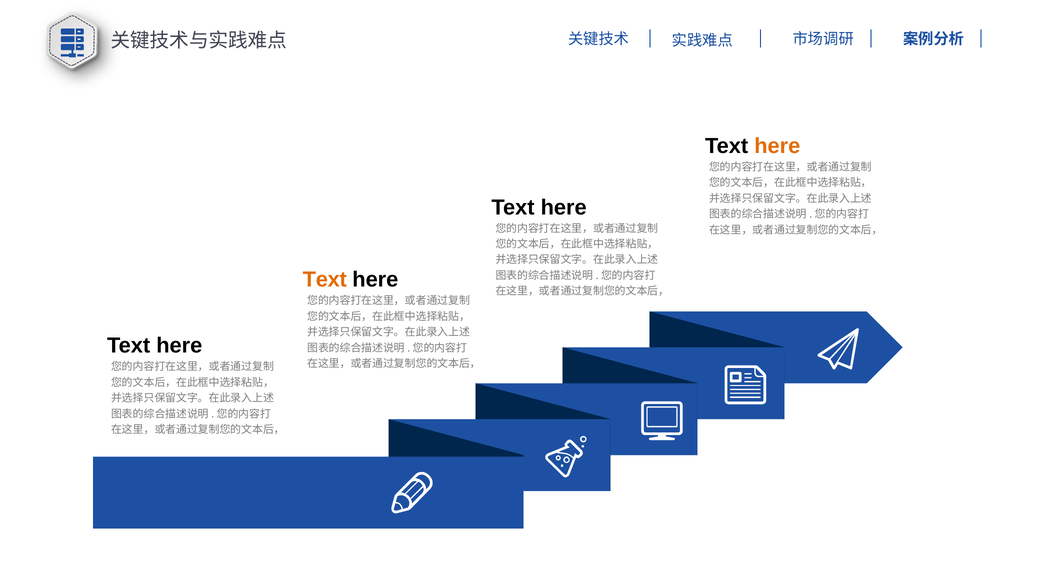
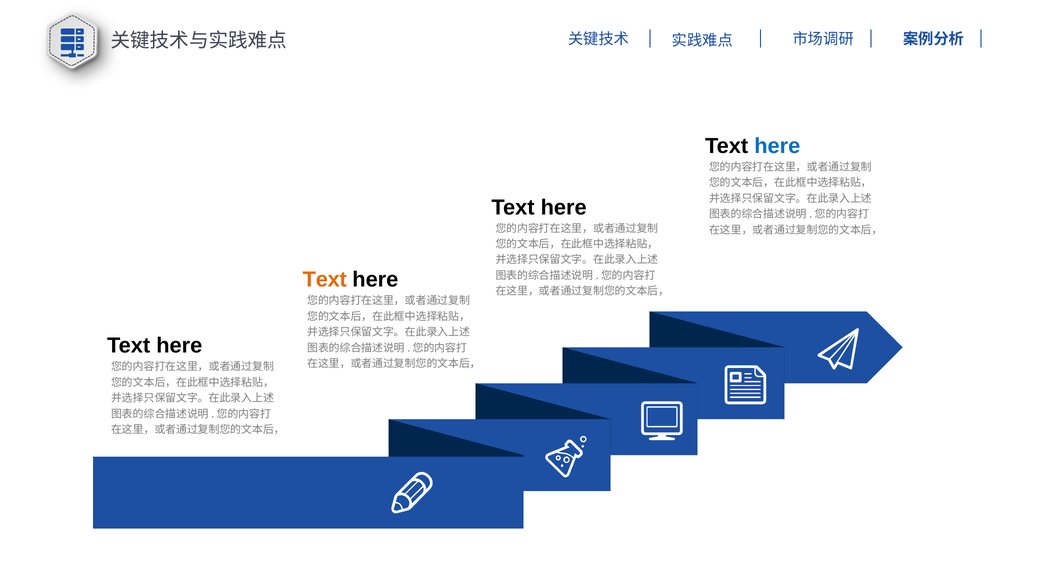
here colour: orange -> blue (777, 146)
